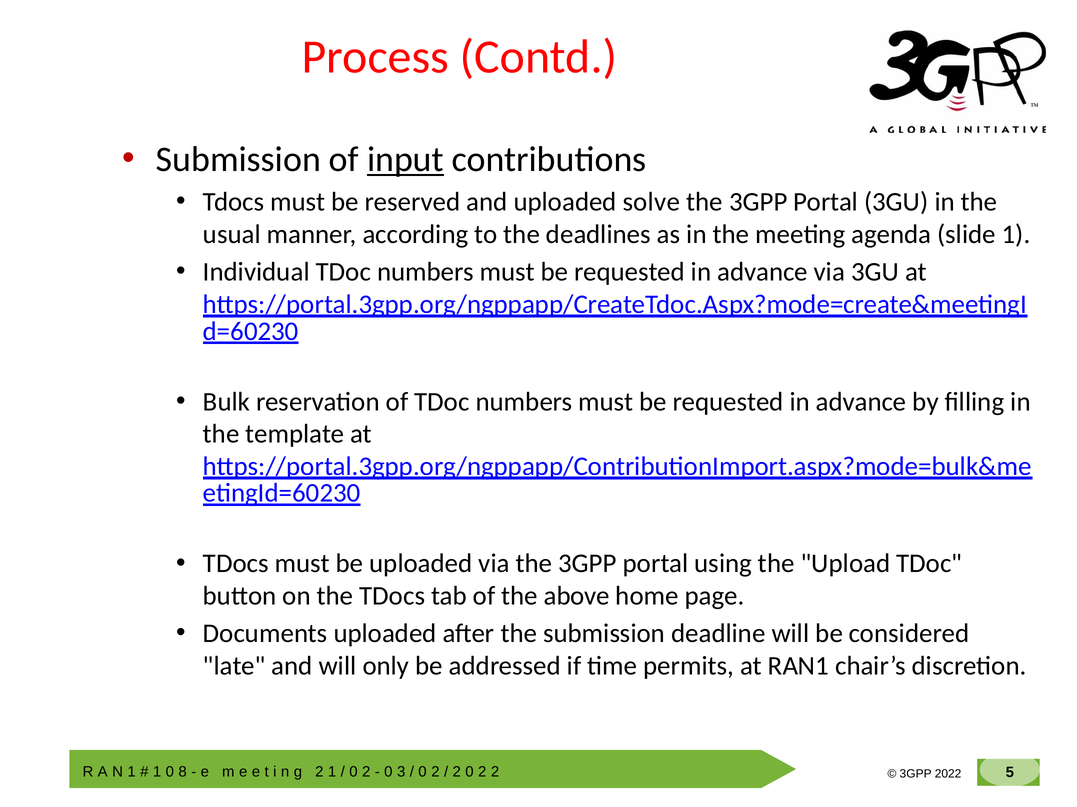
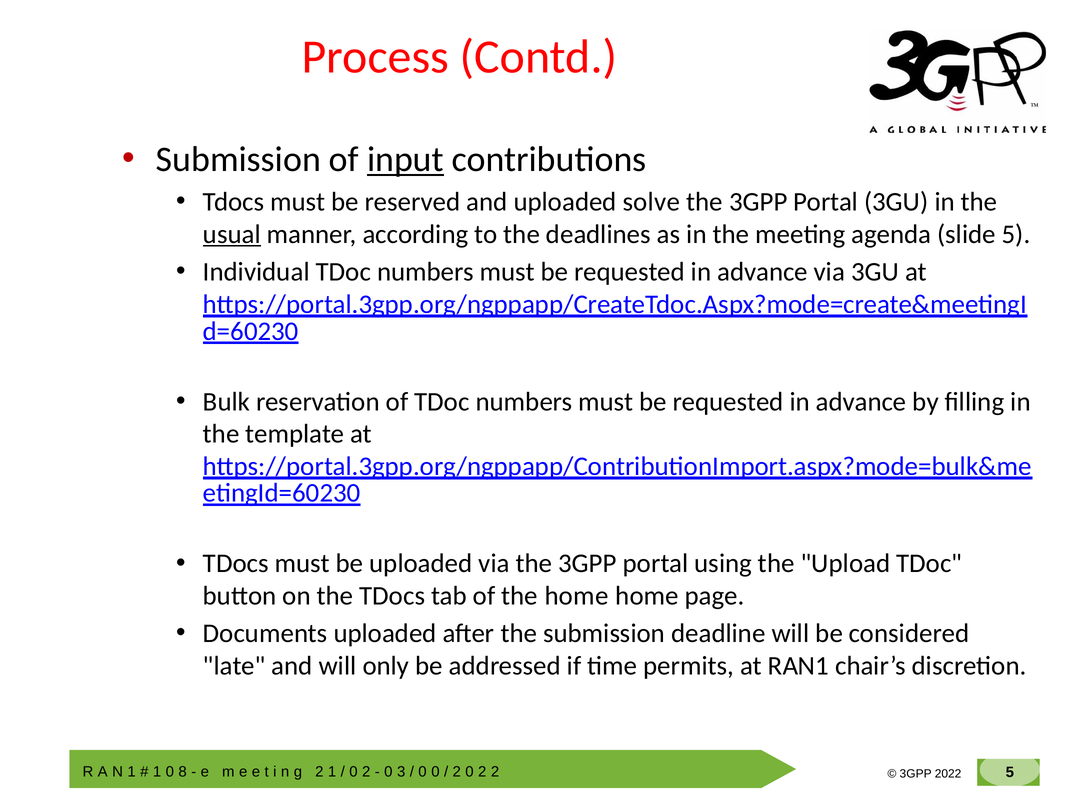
usual underline: none -> present (232, 235)
slide 1: 1 -> 5 (1016, 235)
the above: above -> home (577, 596)
2: 2 -> 0 (435, 772)
